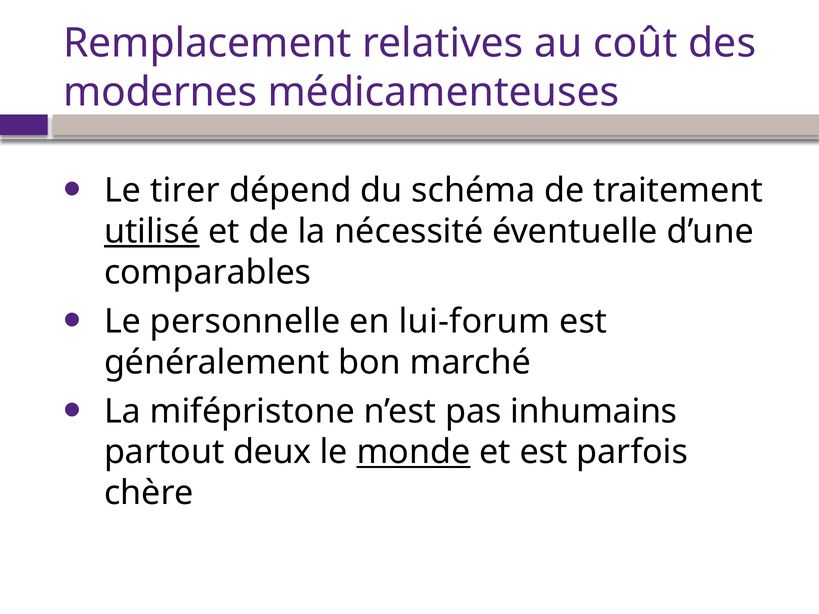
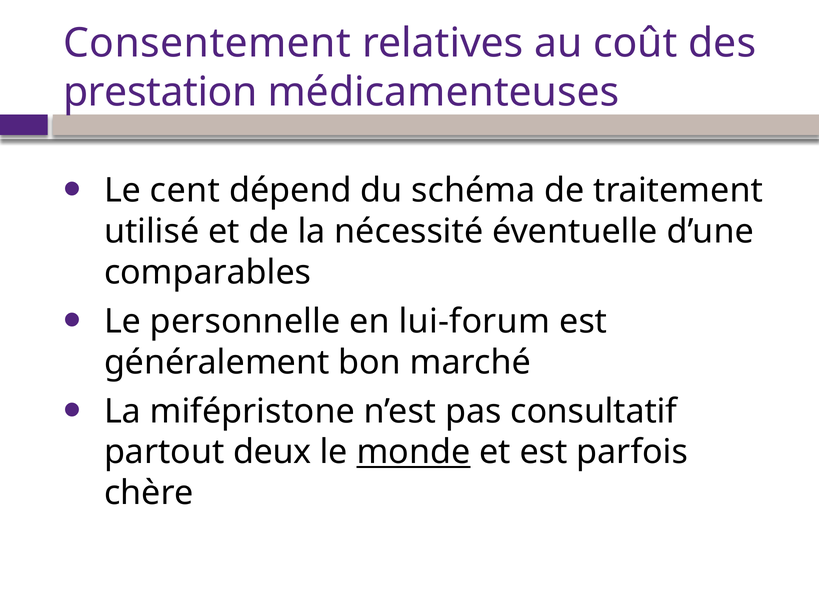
Remplacement: Remplacement -> Consentement (207, 43)
modernes: modernes -> prestation (160, 92)
tirer: tirer -> cent (185, 191)
utilisé underline: present -> none (152, 232)
inhumains: inhumains -> consultatif (594, 411)
